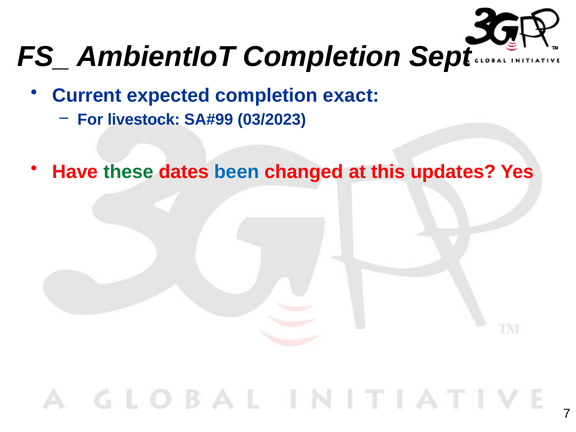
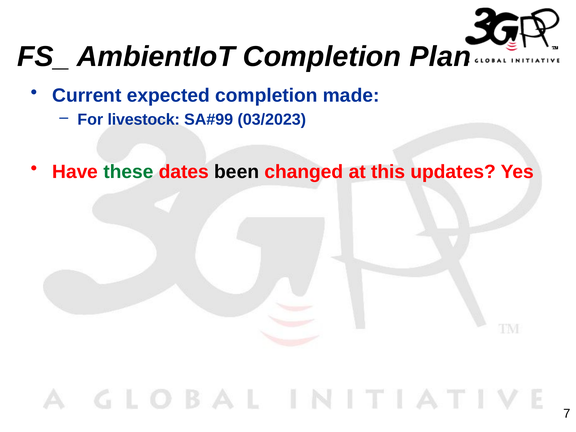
Sept: Sept -> Plan (440, 57)
exact: exact -> made (351, 96)
been colour: blue -> black (237, 172)
